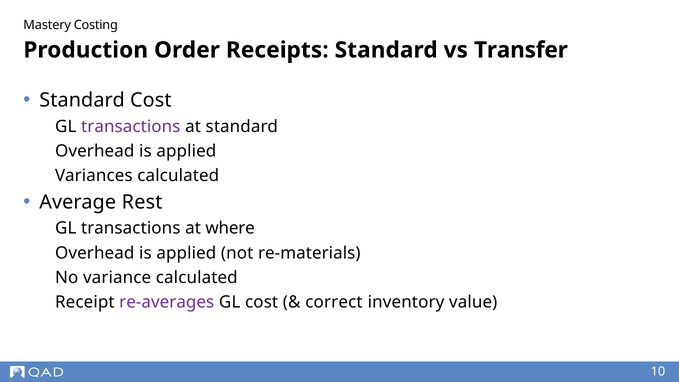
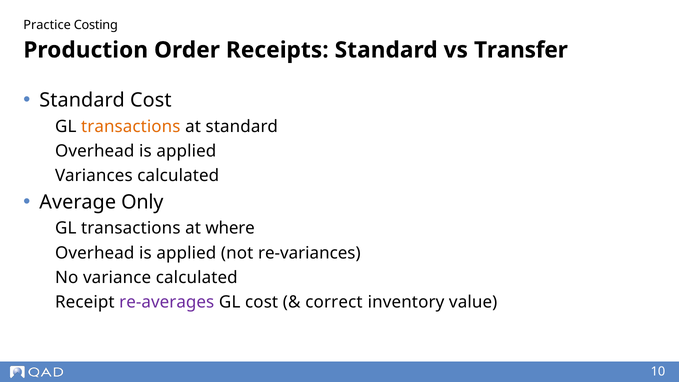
Mastery: Mastery -> Practice (47, 25)
transactions colour: purple -> orange (131, 126)
Rest: Rest -> Only (142, 202)
re-materials: re-materials -> re-variances (309, 253)
